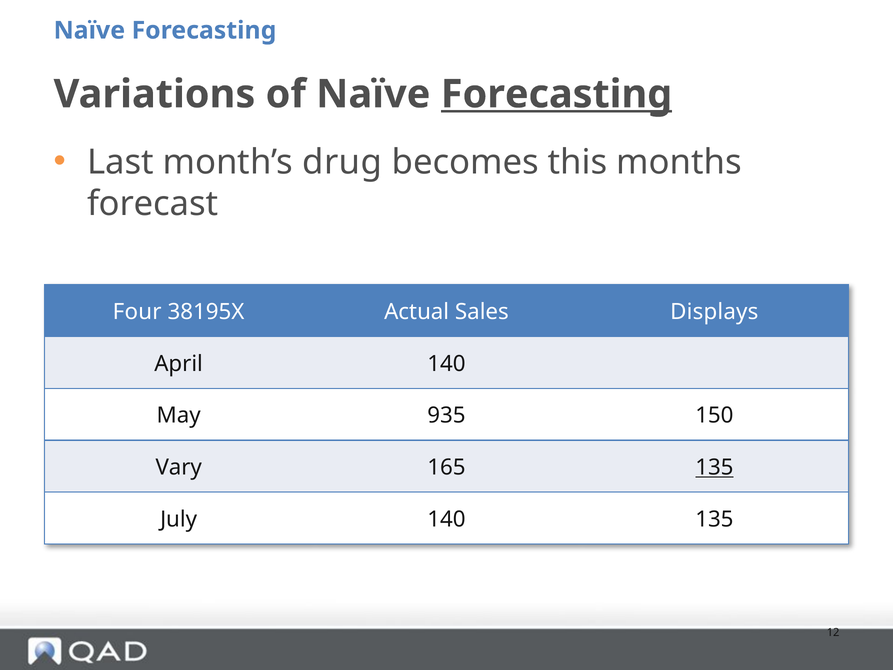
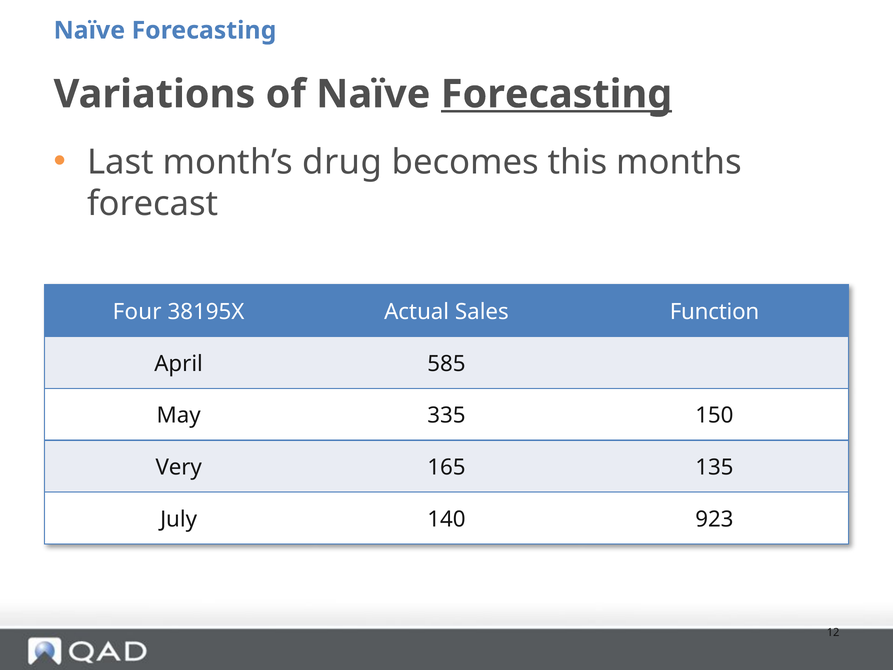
Displays: Displays -> Function (714, 312)
April 140: 140 -> 585 (446, 364)
935: 935 -> 335 (446, 415)
Vary: Vary -> Very (179, 467)
135 underline: present -> none (714, 467)
140 135: 135 -> 923 (714, 519)
